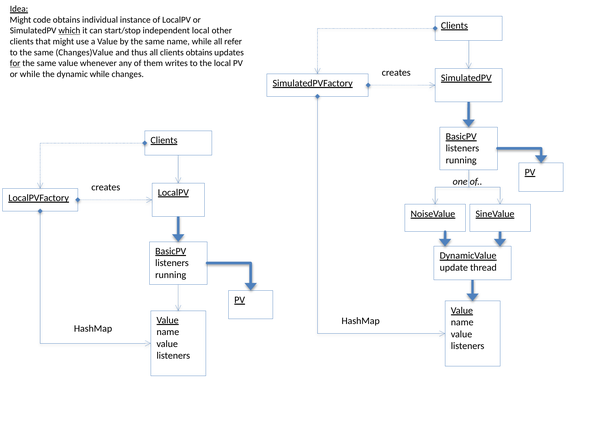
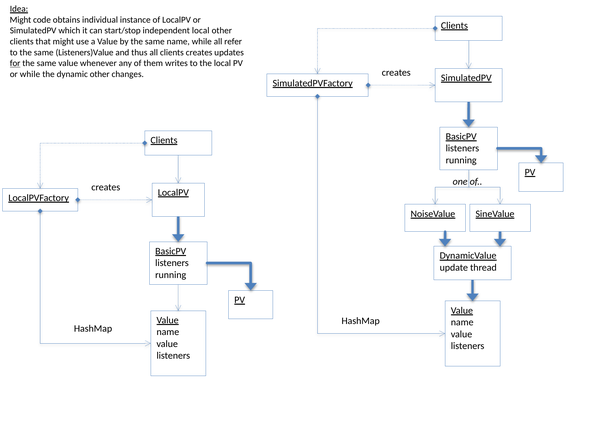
which underline: present -> none (69, 31)
Changes)Value: Changes)Value -> Listeners)Value (85, 52)
clients obtains: obtains -> creates (199, 52)
dynamic while: while -> other (100, 74)
